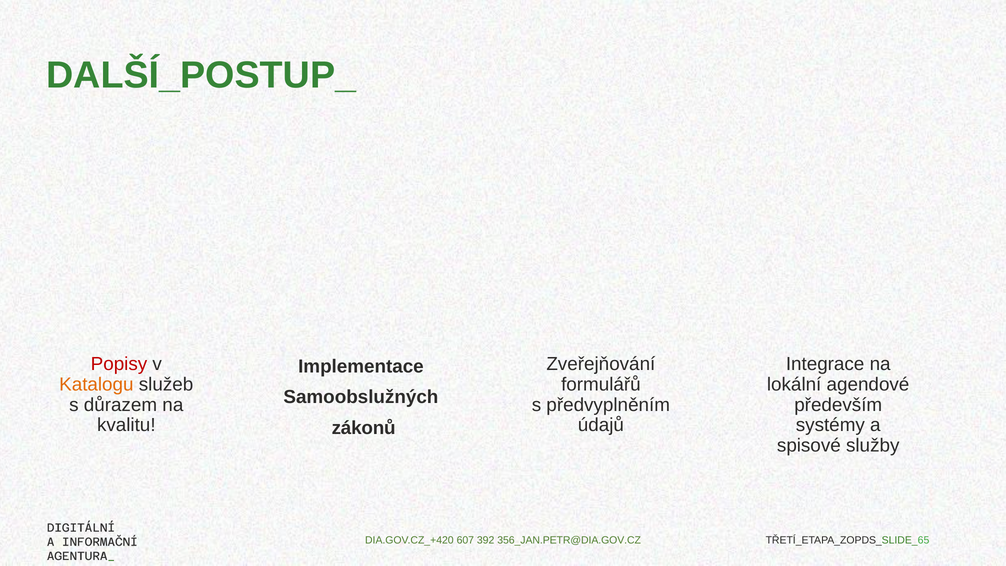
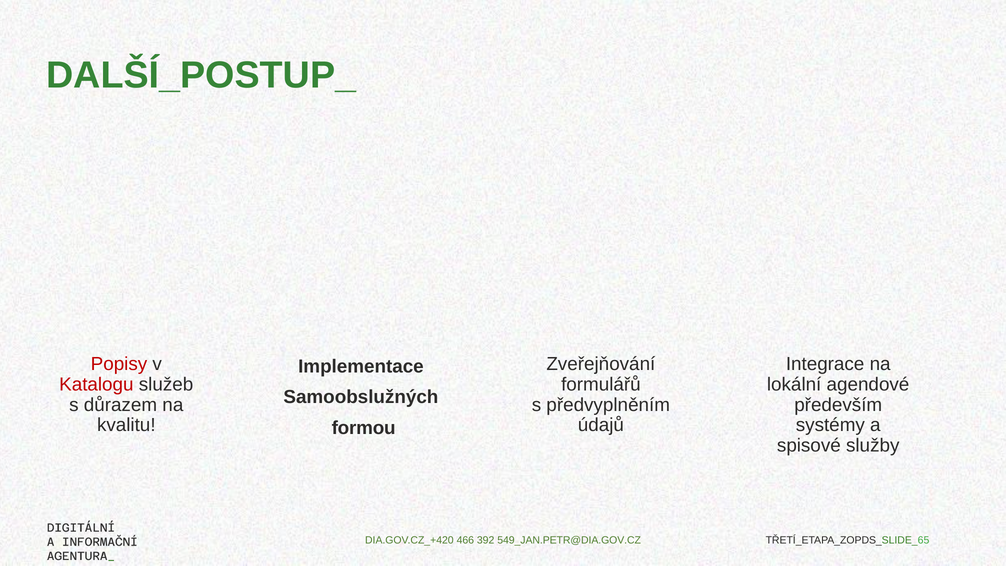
Katalogu colour: orange -> red (96, 384)
zákonů: zákonů -> formou (364, 428)
607: 607 -> 466 (465, 540)
356_JAN.PETR@DIA.GOV.CZ: 356_JAN.PETR@DIA.GOV.CZ -> 549_JAN.PETR@DIA.GOV.CZ (569, 540)
